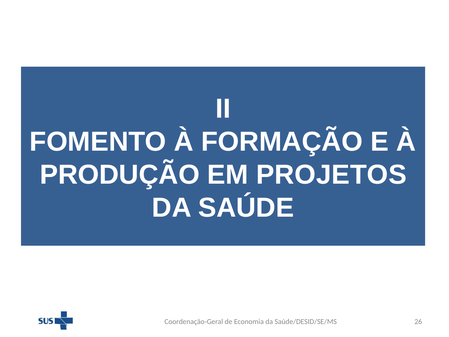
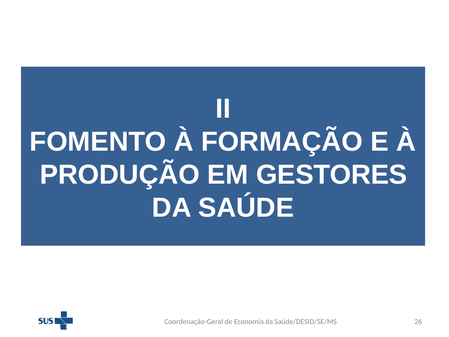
PROJETOS: PROJETOS -> GESTORES (332, 174)
